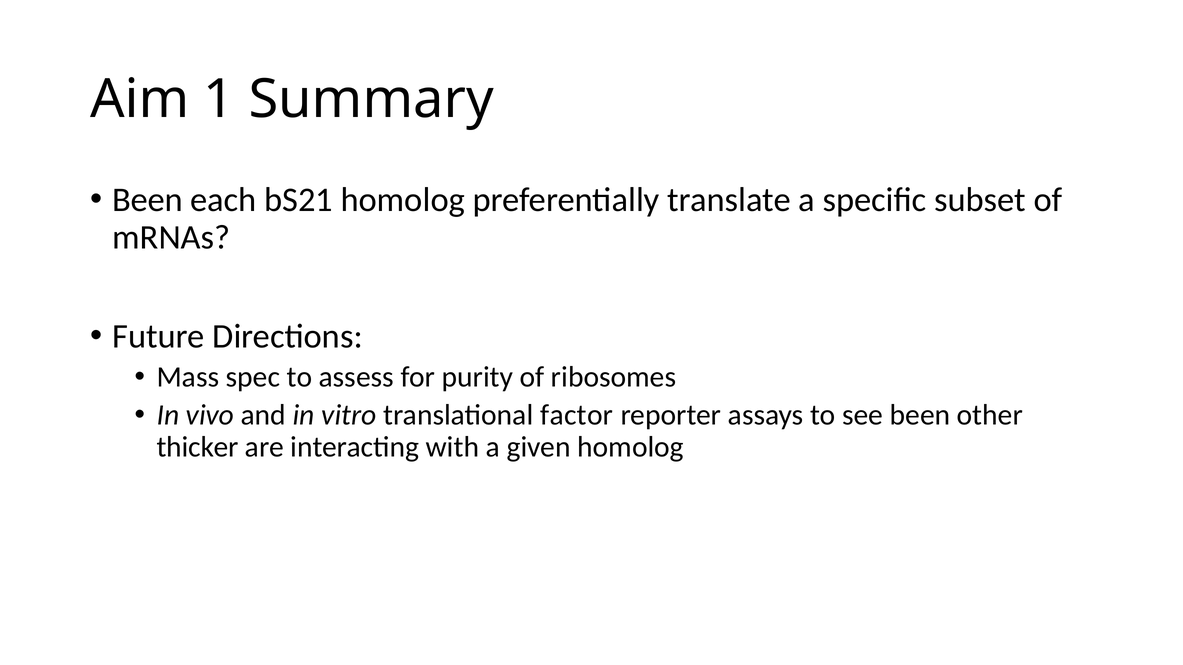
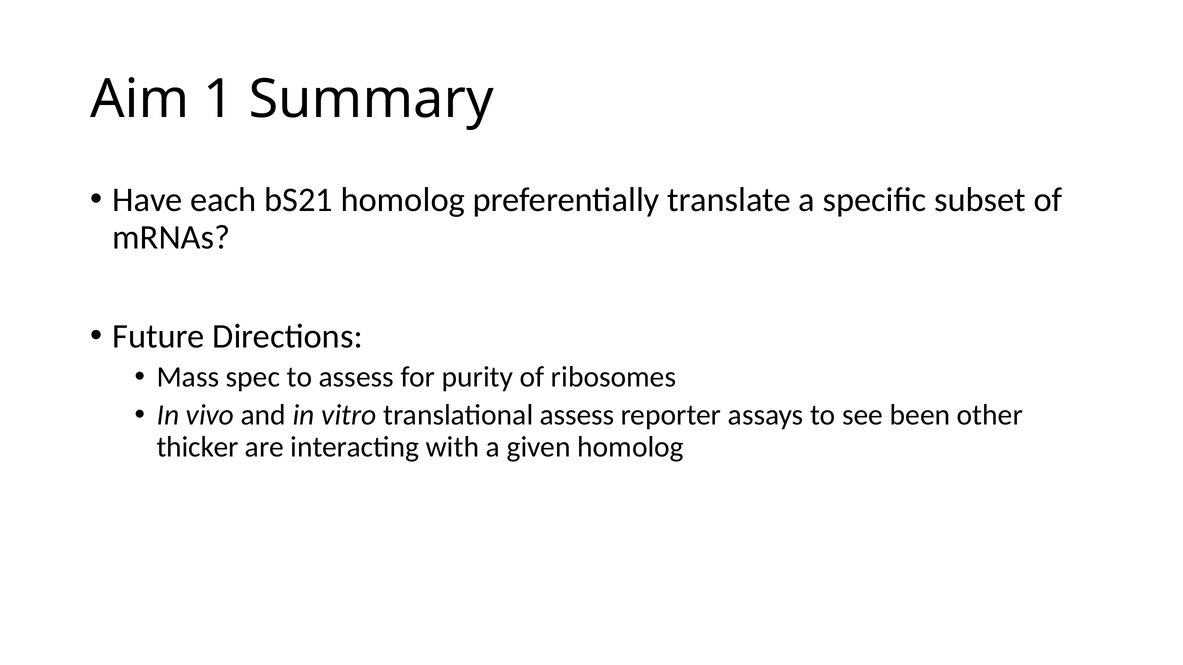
Been: Been -> Have (147, 200)
translational factor: factor -> assess (577, 415)
